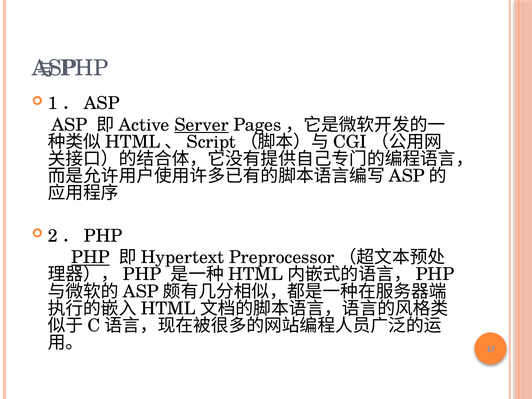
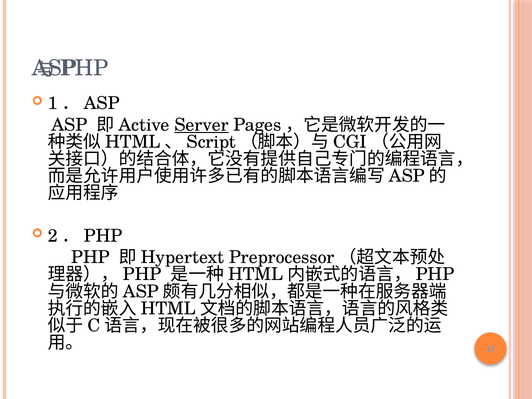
PHP underline: present -> none (90, 257)
